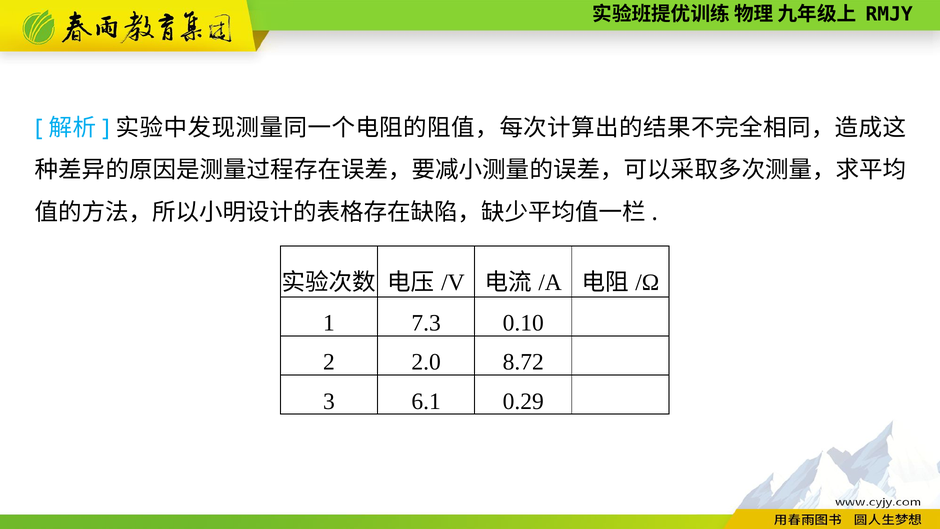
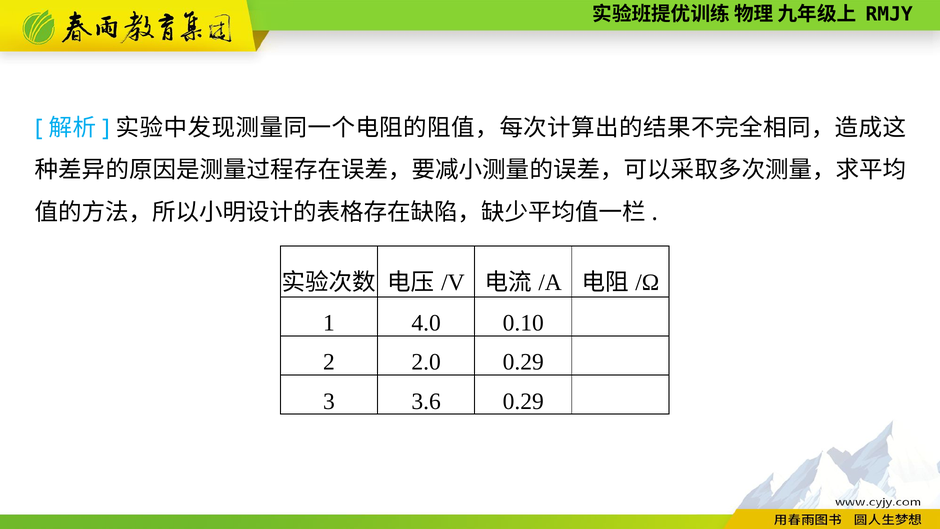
7.3: 7.3 -> 4.0 (426, 323)
2.0 8.72: 8.72 -> 0.29 (523, 362)
6.1: 6.1 -> 3.6 (426, 401)
